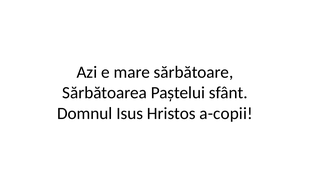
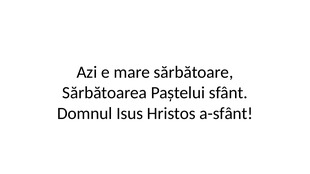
a-copii: a-copii -> a-sfânt (226, 114)
